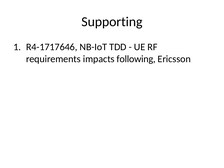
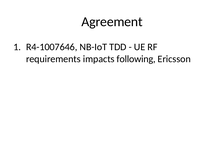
Supporting: Supporting -> Agreement (112, 22)
R4-1717646: R4-1717646 -> R4-1007646 (52, 47)
